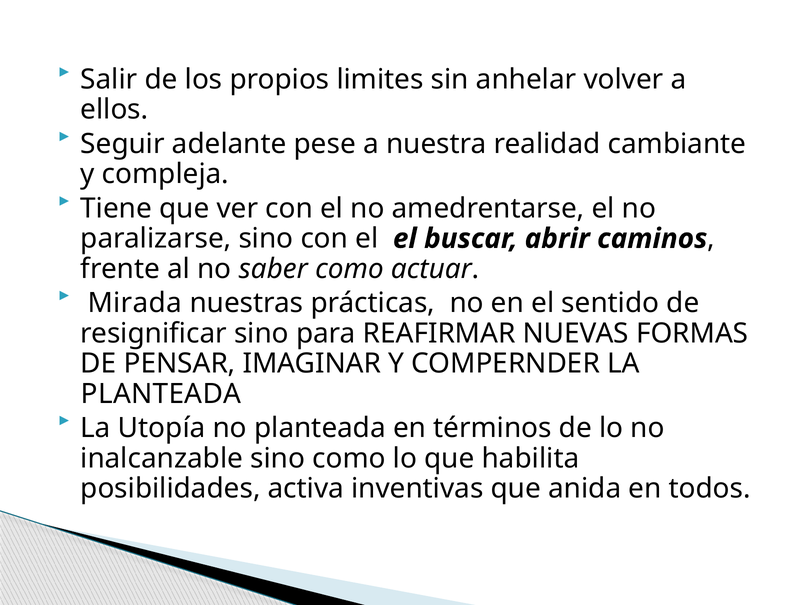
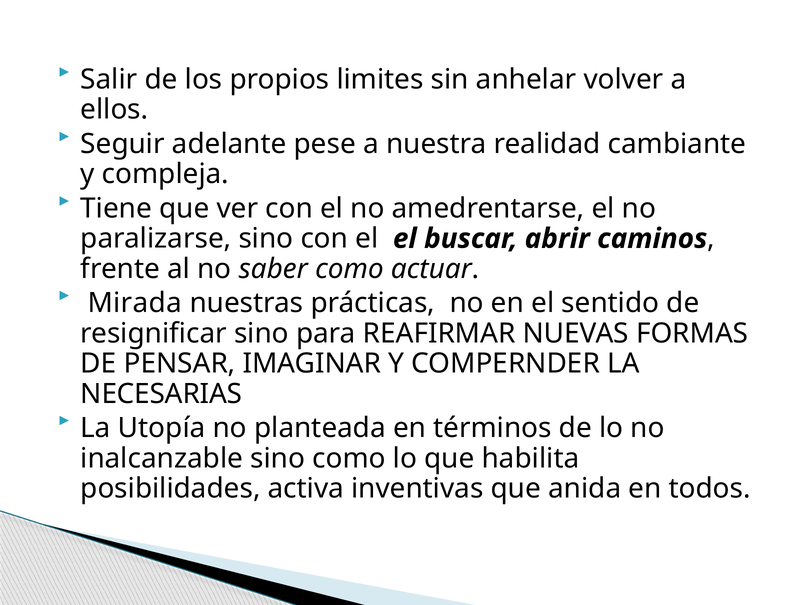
PLANTEADA: PLANTEADA -> NECESARIAS (161, 393)
